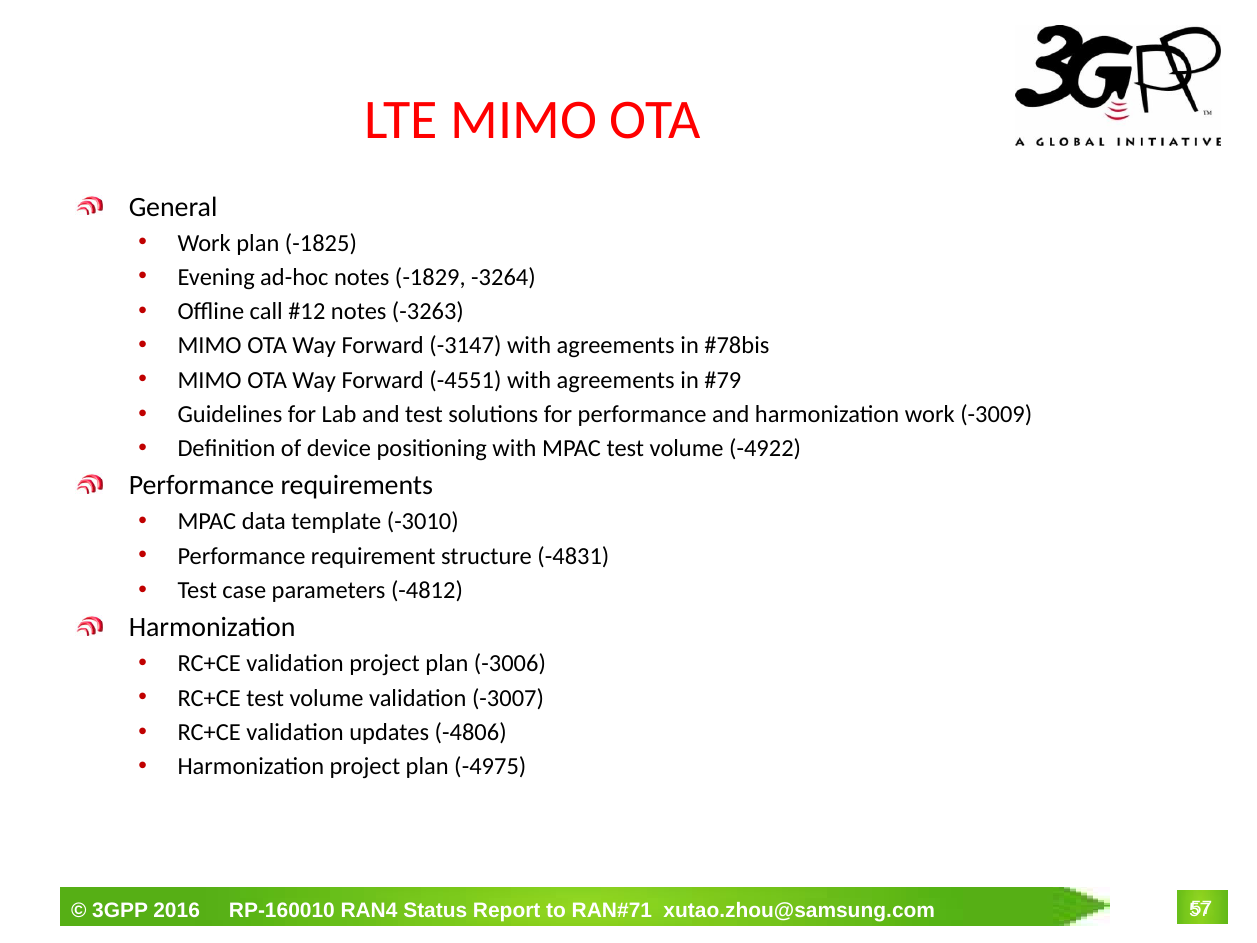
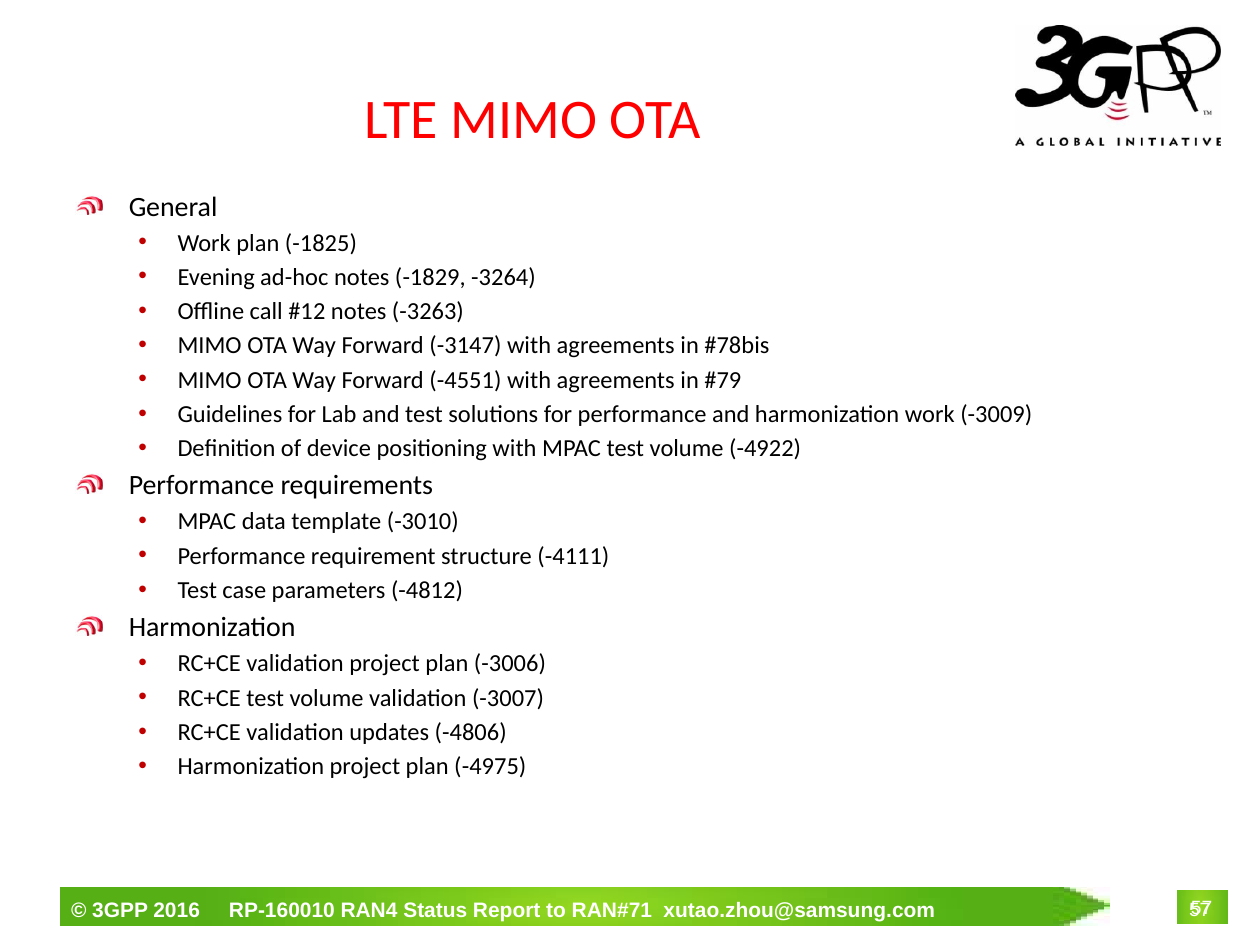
-4831: -4831 -> -4111 (573, 556)
